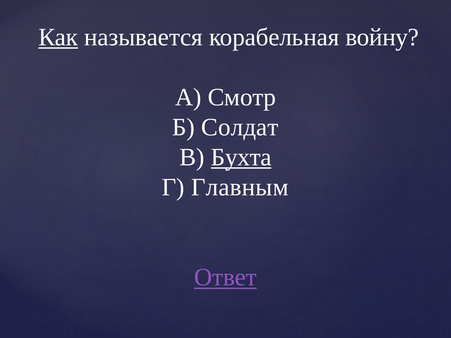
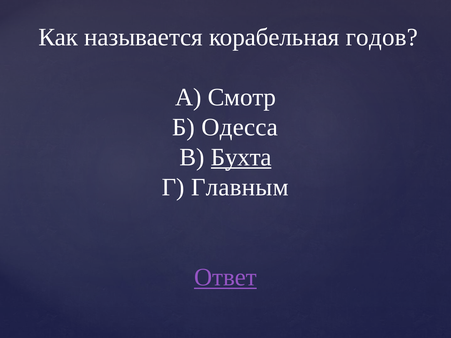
Как underline: present -> none (58, 37)
войну: войну -> годов (382, 37)
Солдат: Солдат -> Одесса (240, 127)
